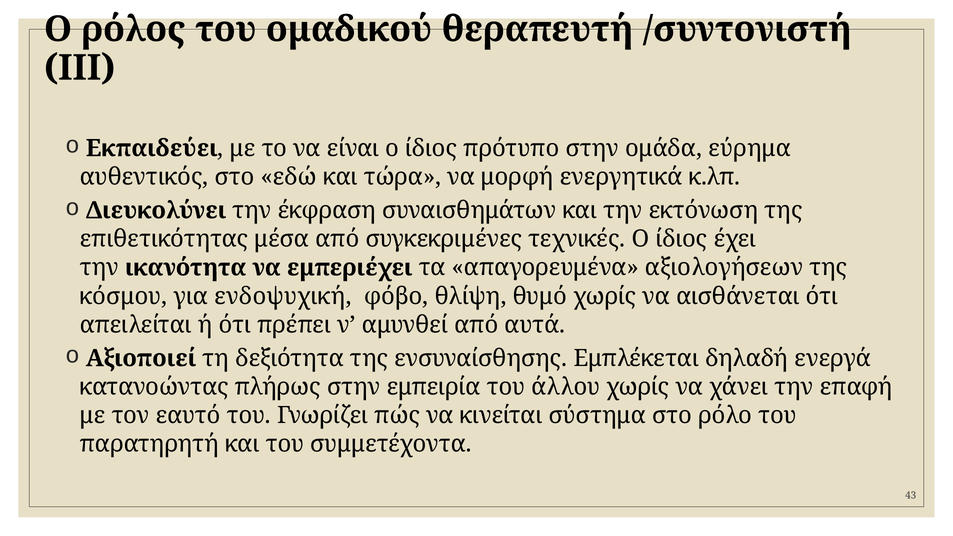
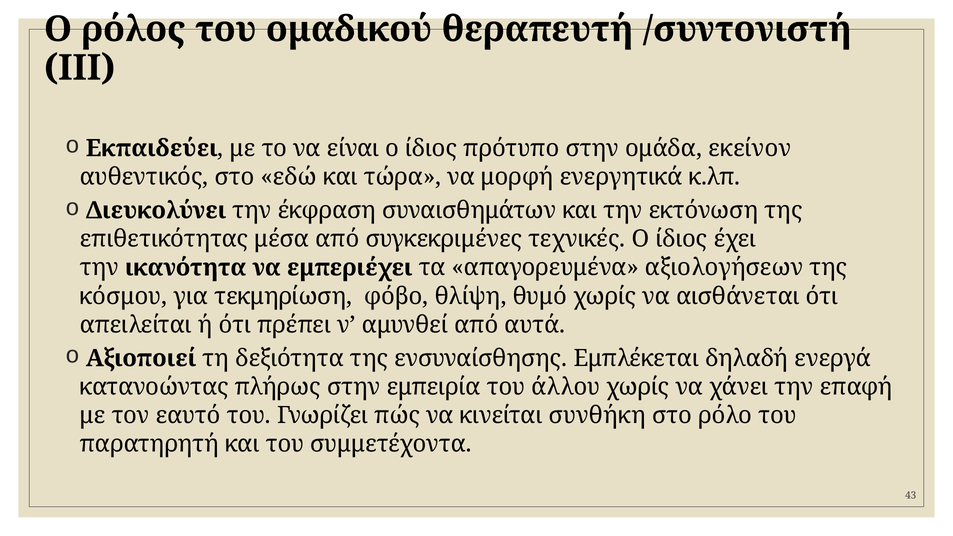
εύρημα: εύρημα -> εκείνον (750, 148)
ενδοψυχική: ενδοψυχική -> τεκμηρίωση (283, 296)
σύστημα: σύστημα -> συνθήκη (597, 415)
